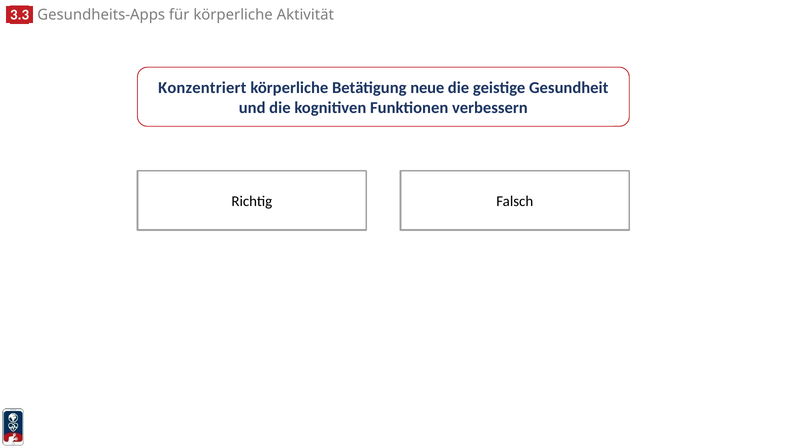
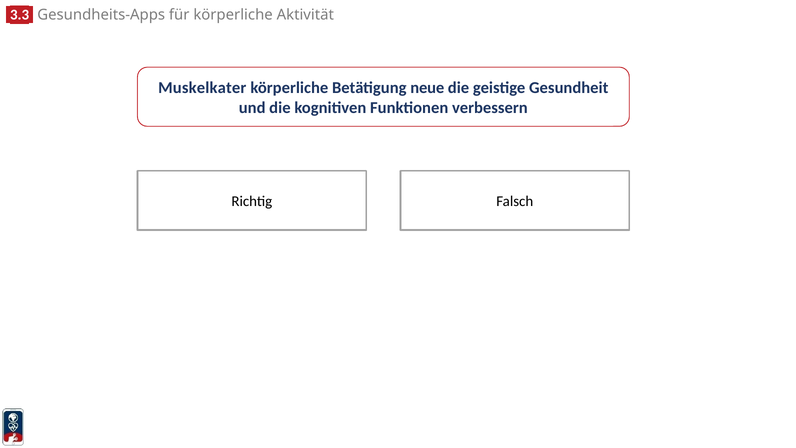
Konzentriert: Konzentriert -> Muskelkater (202, 88)
